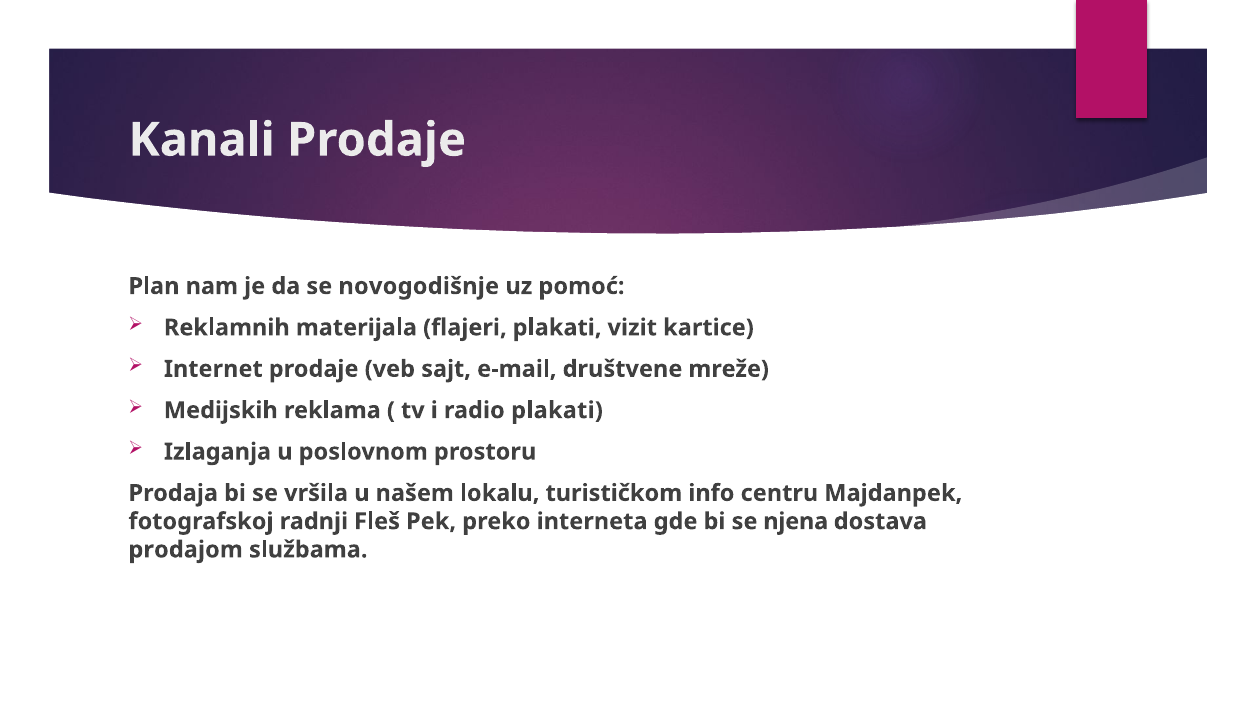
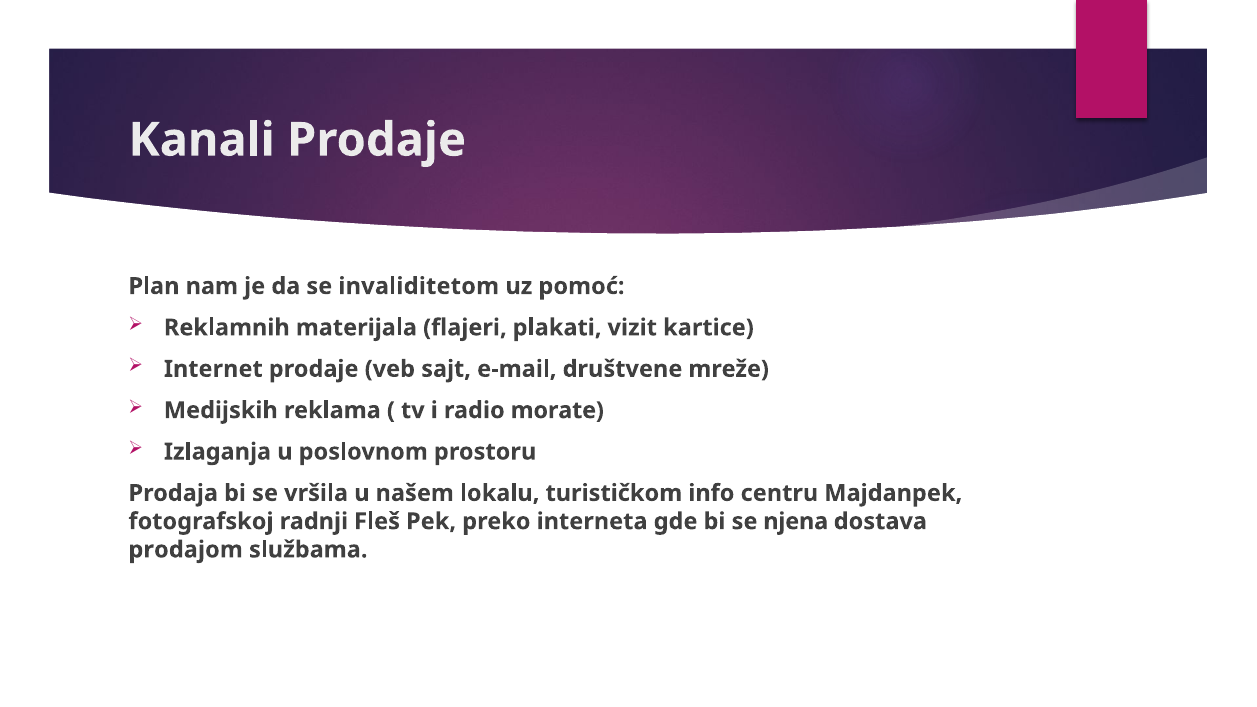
novogodišnje: novogodišnje -> invaliditetom (419, 286)
radio plakati: plakati -> morate (557, 410)
